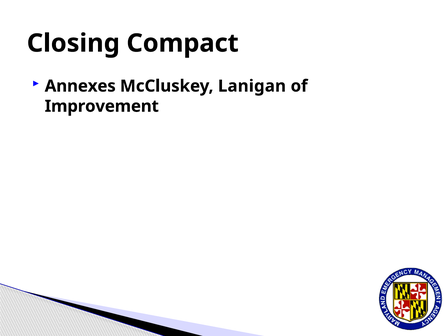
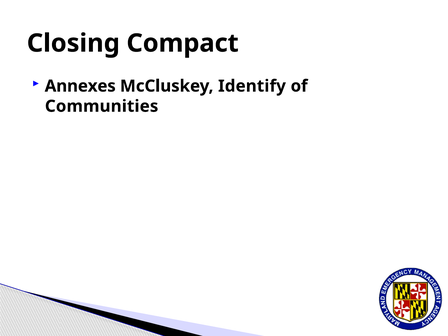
Lanigan: Lanigan -> Identify (252, 86)
Improvement: Improvement -> Communities (102, 106)
